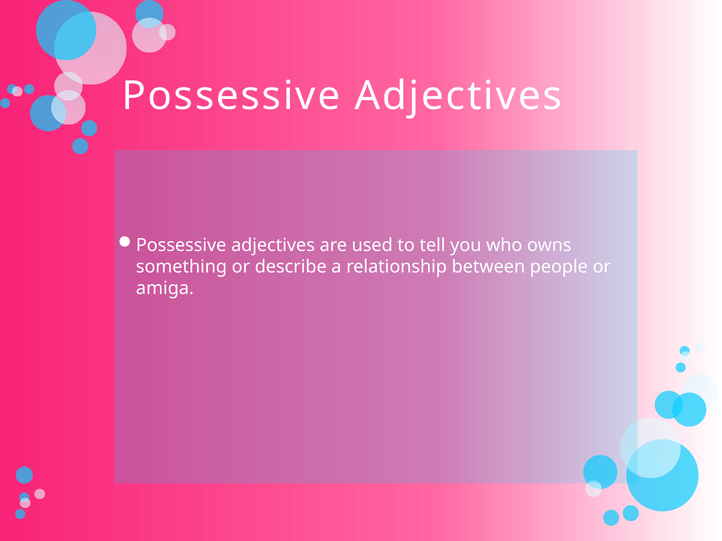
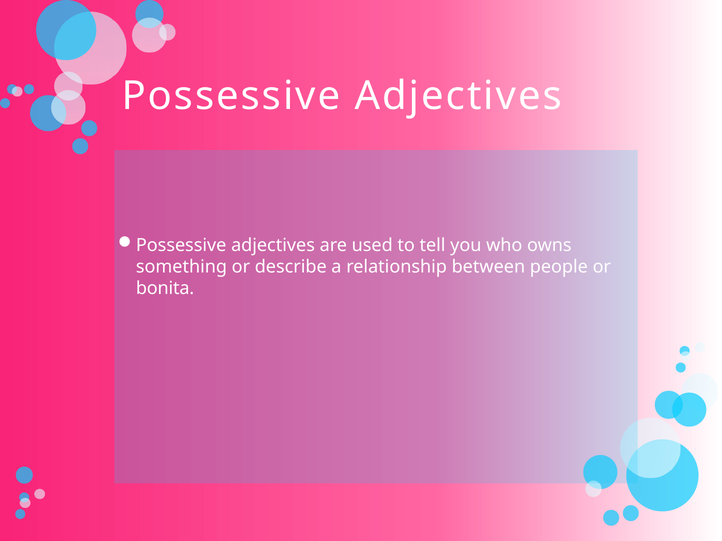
amiga: amiga -> bonita (165, 289)
